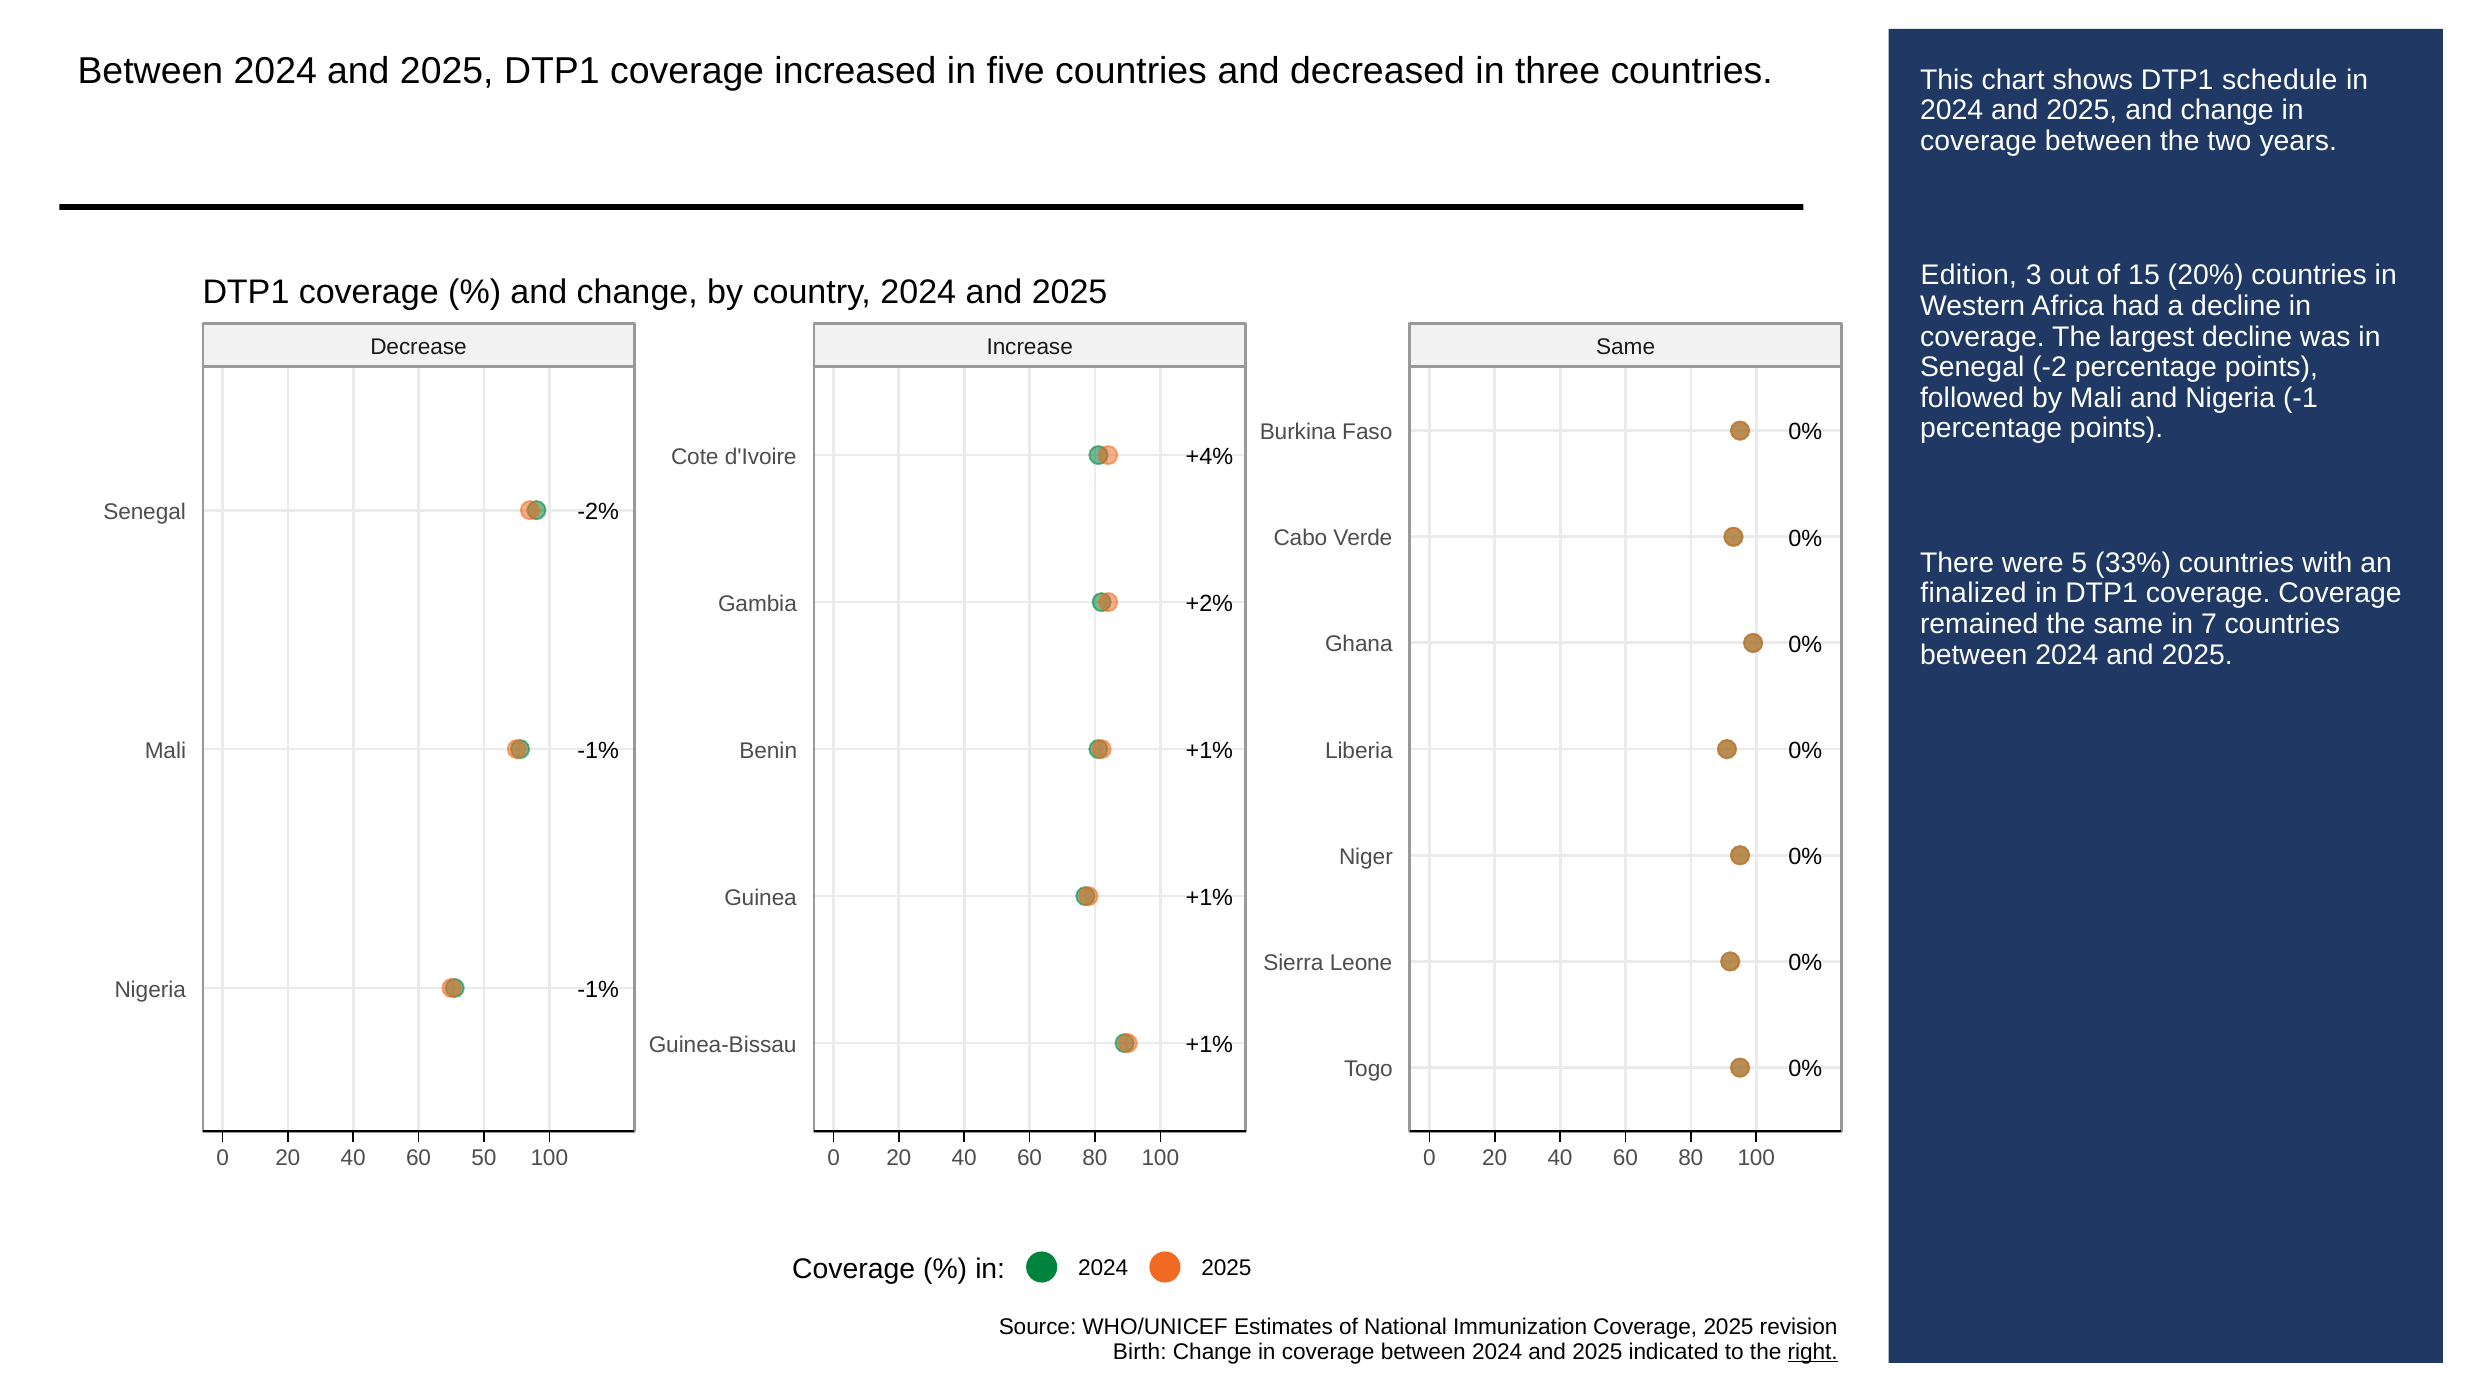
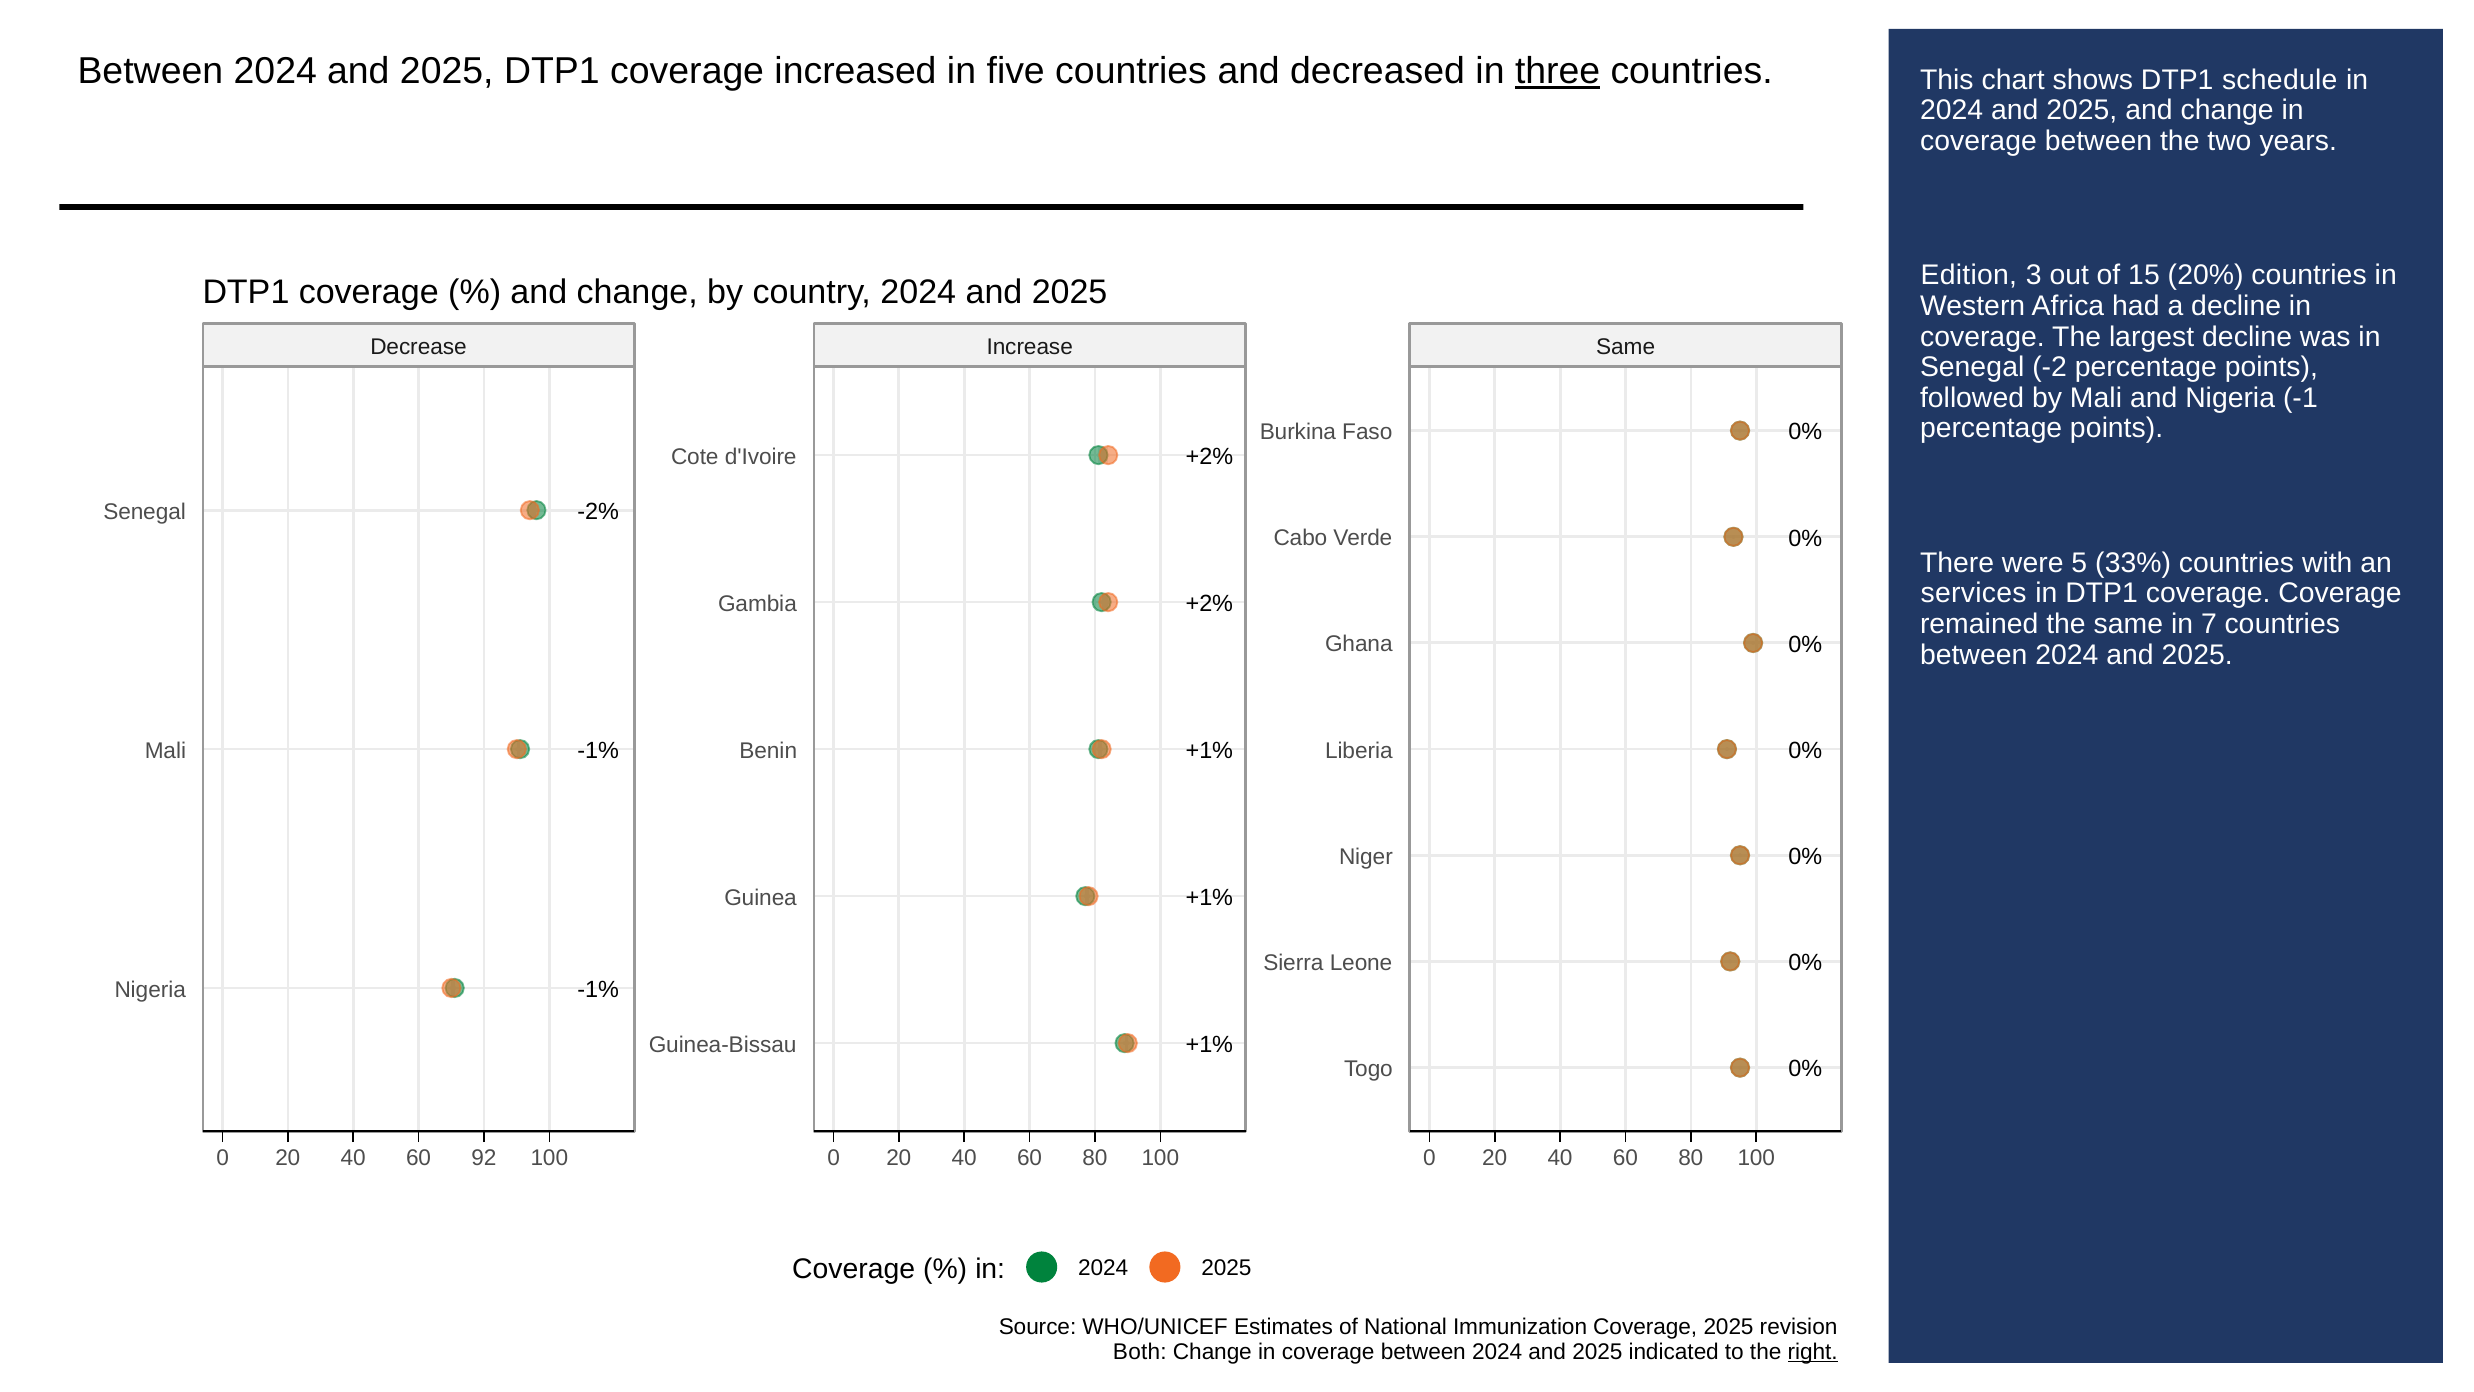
three underline: none -> present (1558, 71)
+4%: +4% -> +2% (1209, 457)
finalized: finalized -> services (1974, 593)
50: 50 -> 92 (484, 1157)
Birth: Birth -> Both (1140, 1351)
